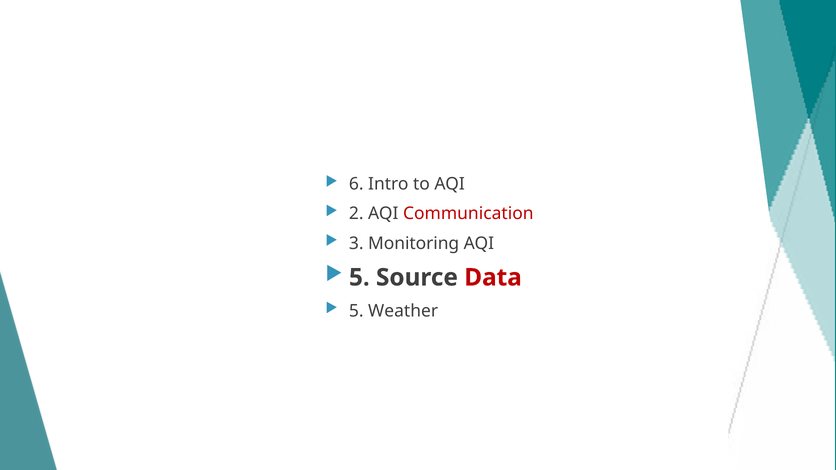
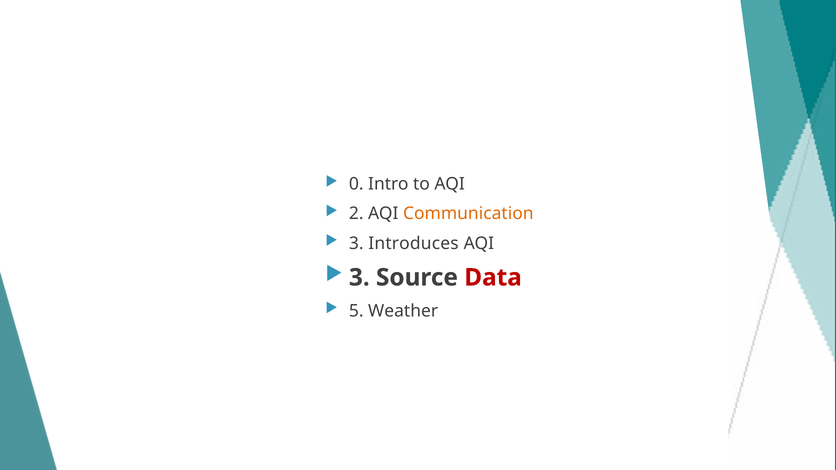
6: 6 -> 0 (356, 184)
Communication colour: red -> orange (468, 214)
Monitoring: Monitoring -> Introduces (414, 243)
5: 5 -> 3 (359, 278)
